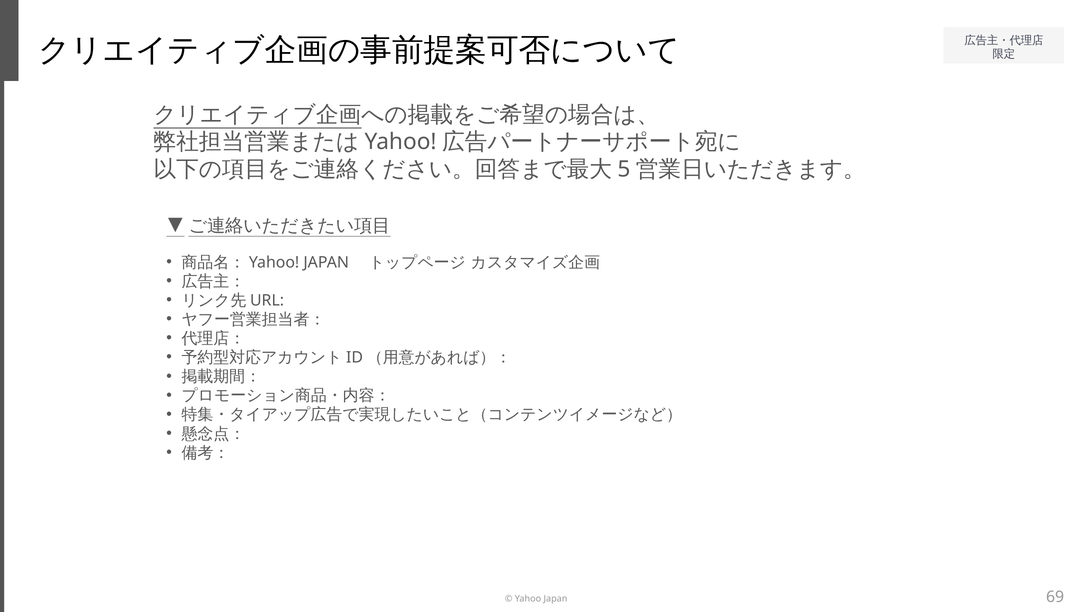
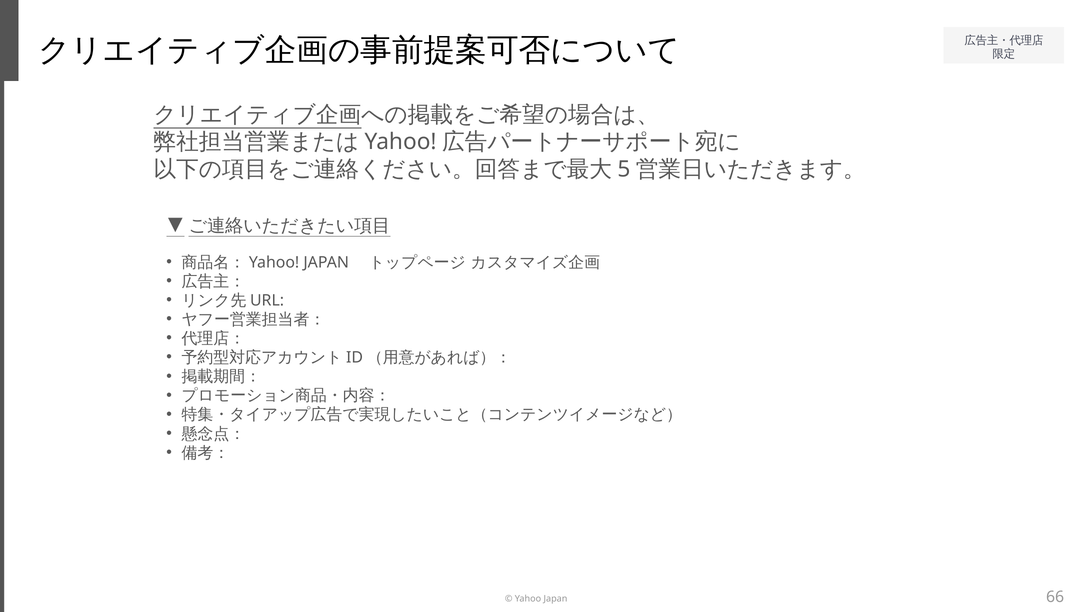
69: 69 -> 66 (1055, 596)
